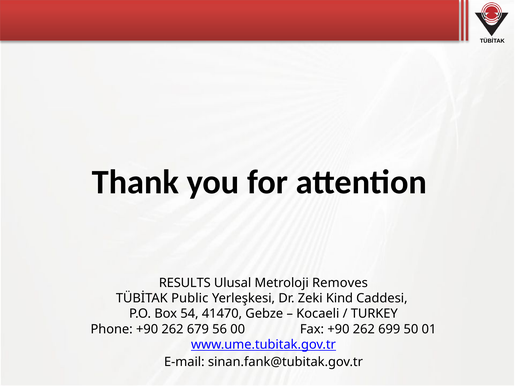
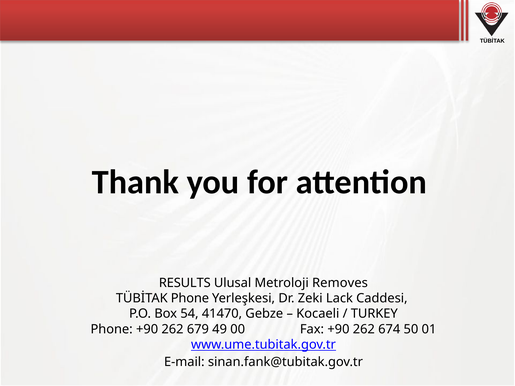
TÜBİTAK Public: Public -> Phone (190, 298)
Kind: Kind -> Lack (339, 298)
56: 56 -> 49 (220, 329)
699: 699 -> 674 (389, 329)
